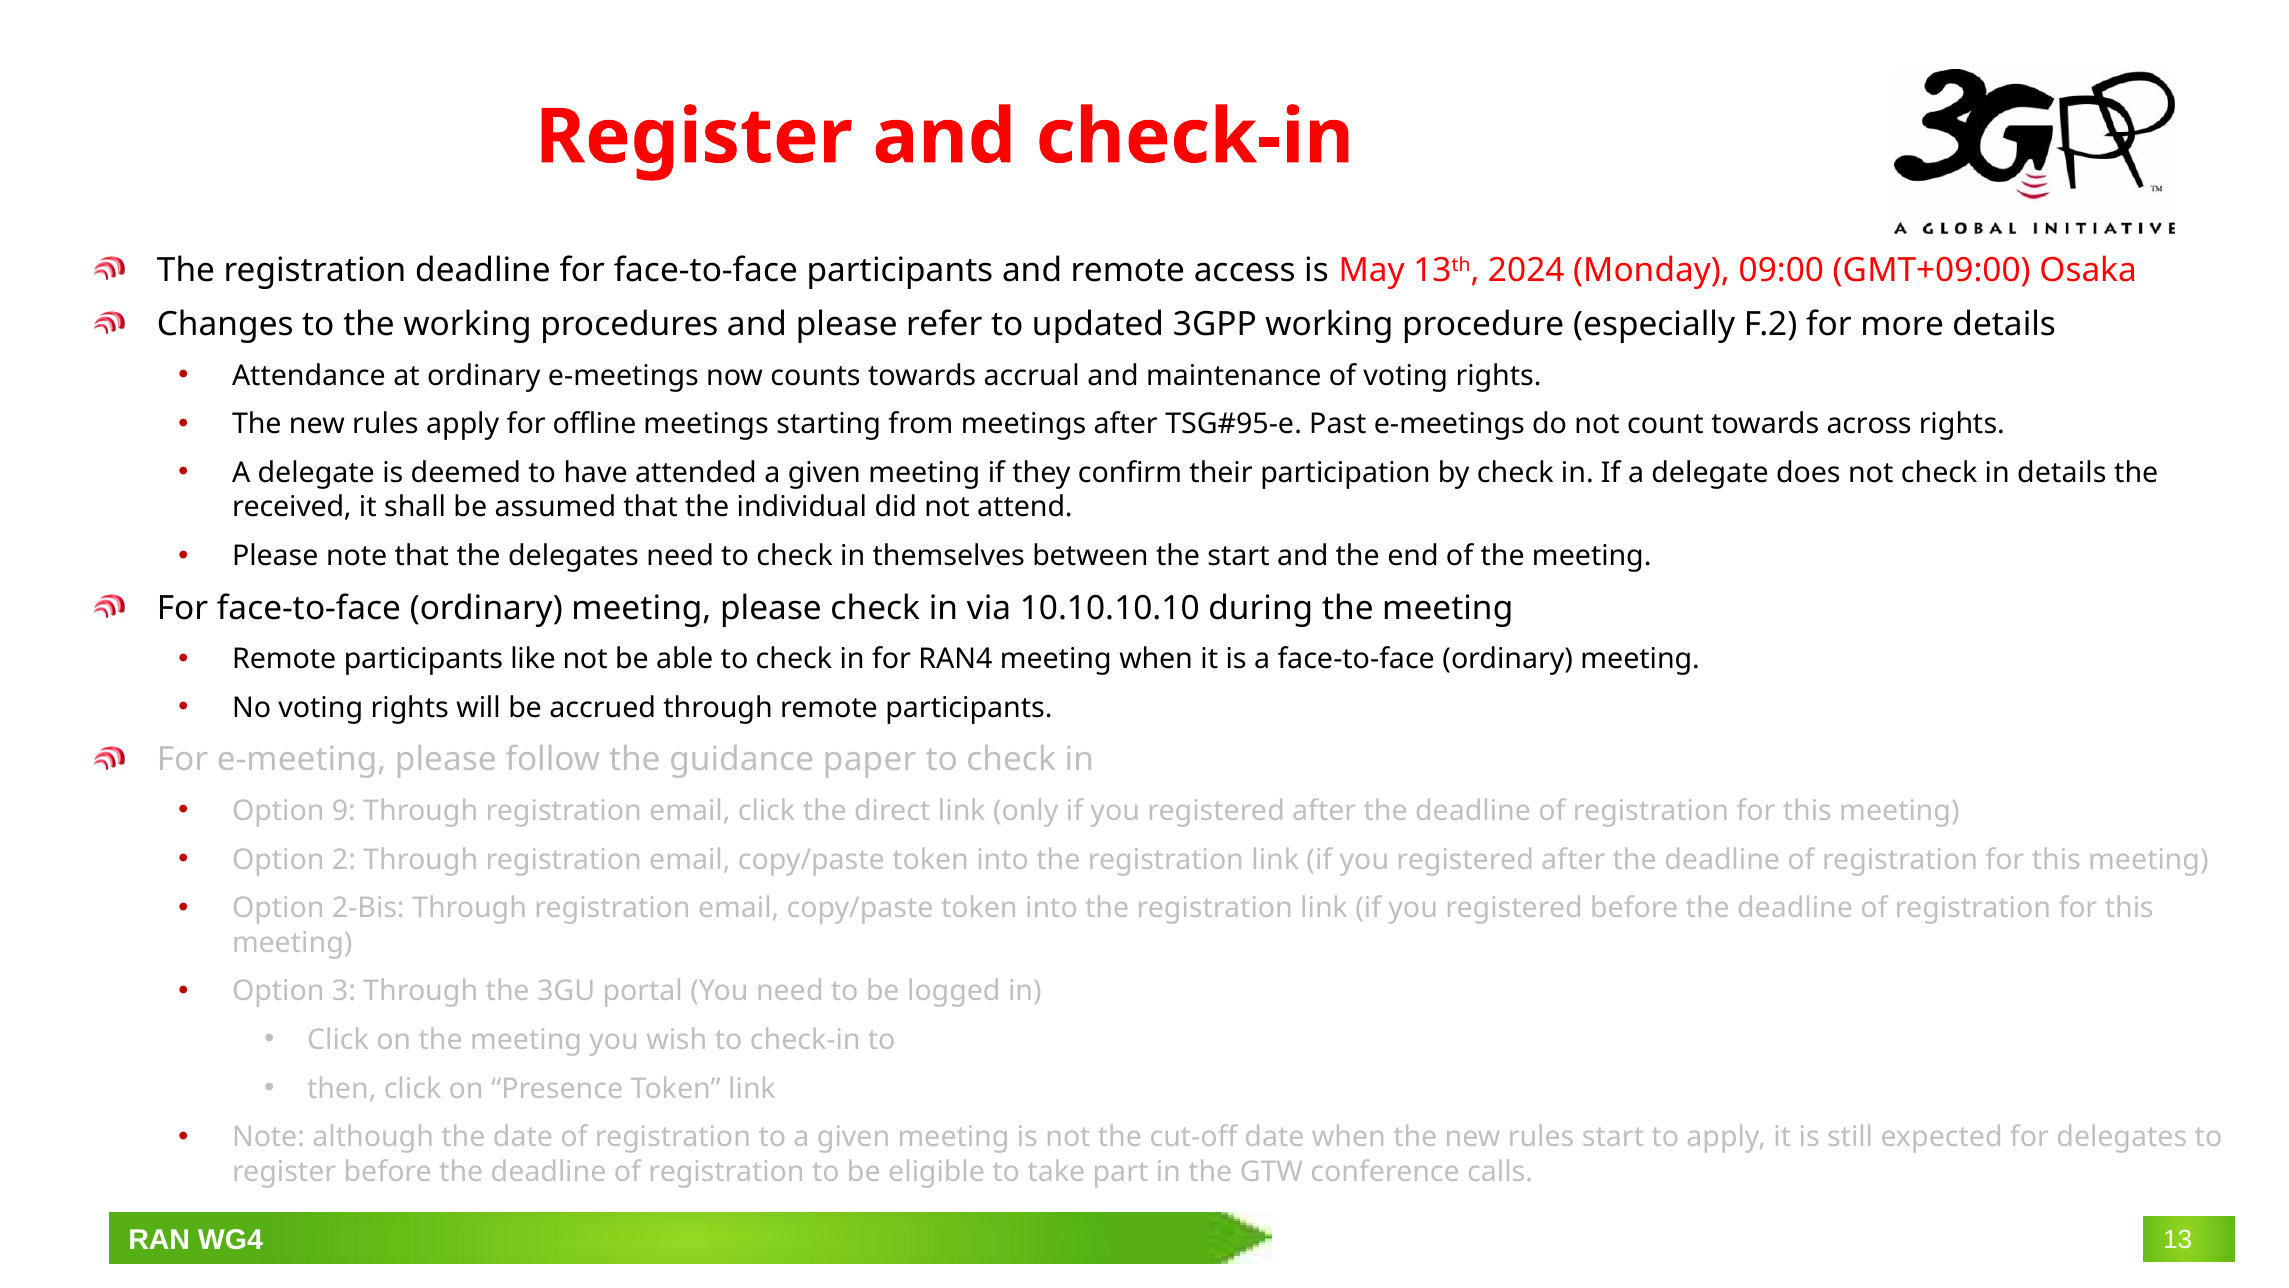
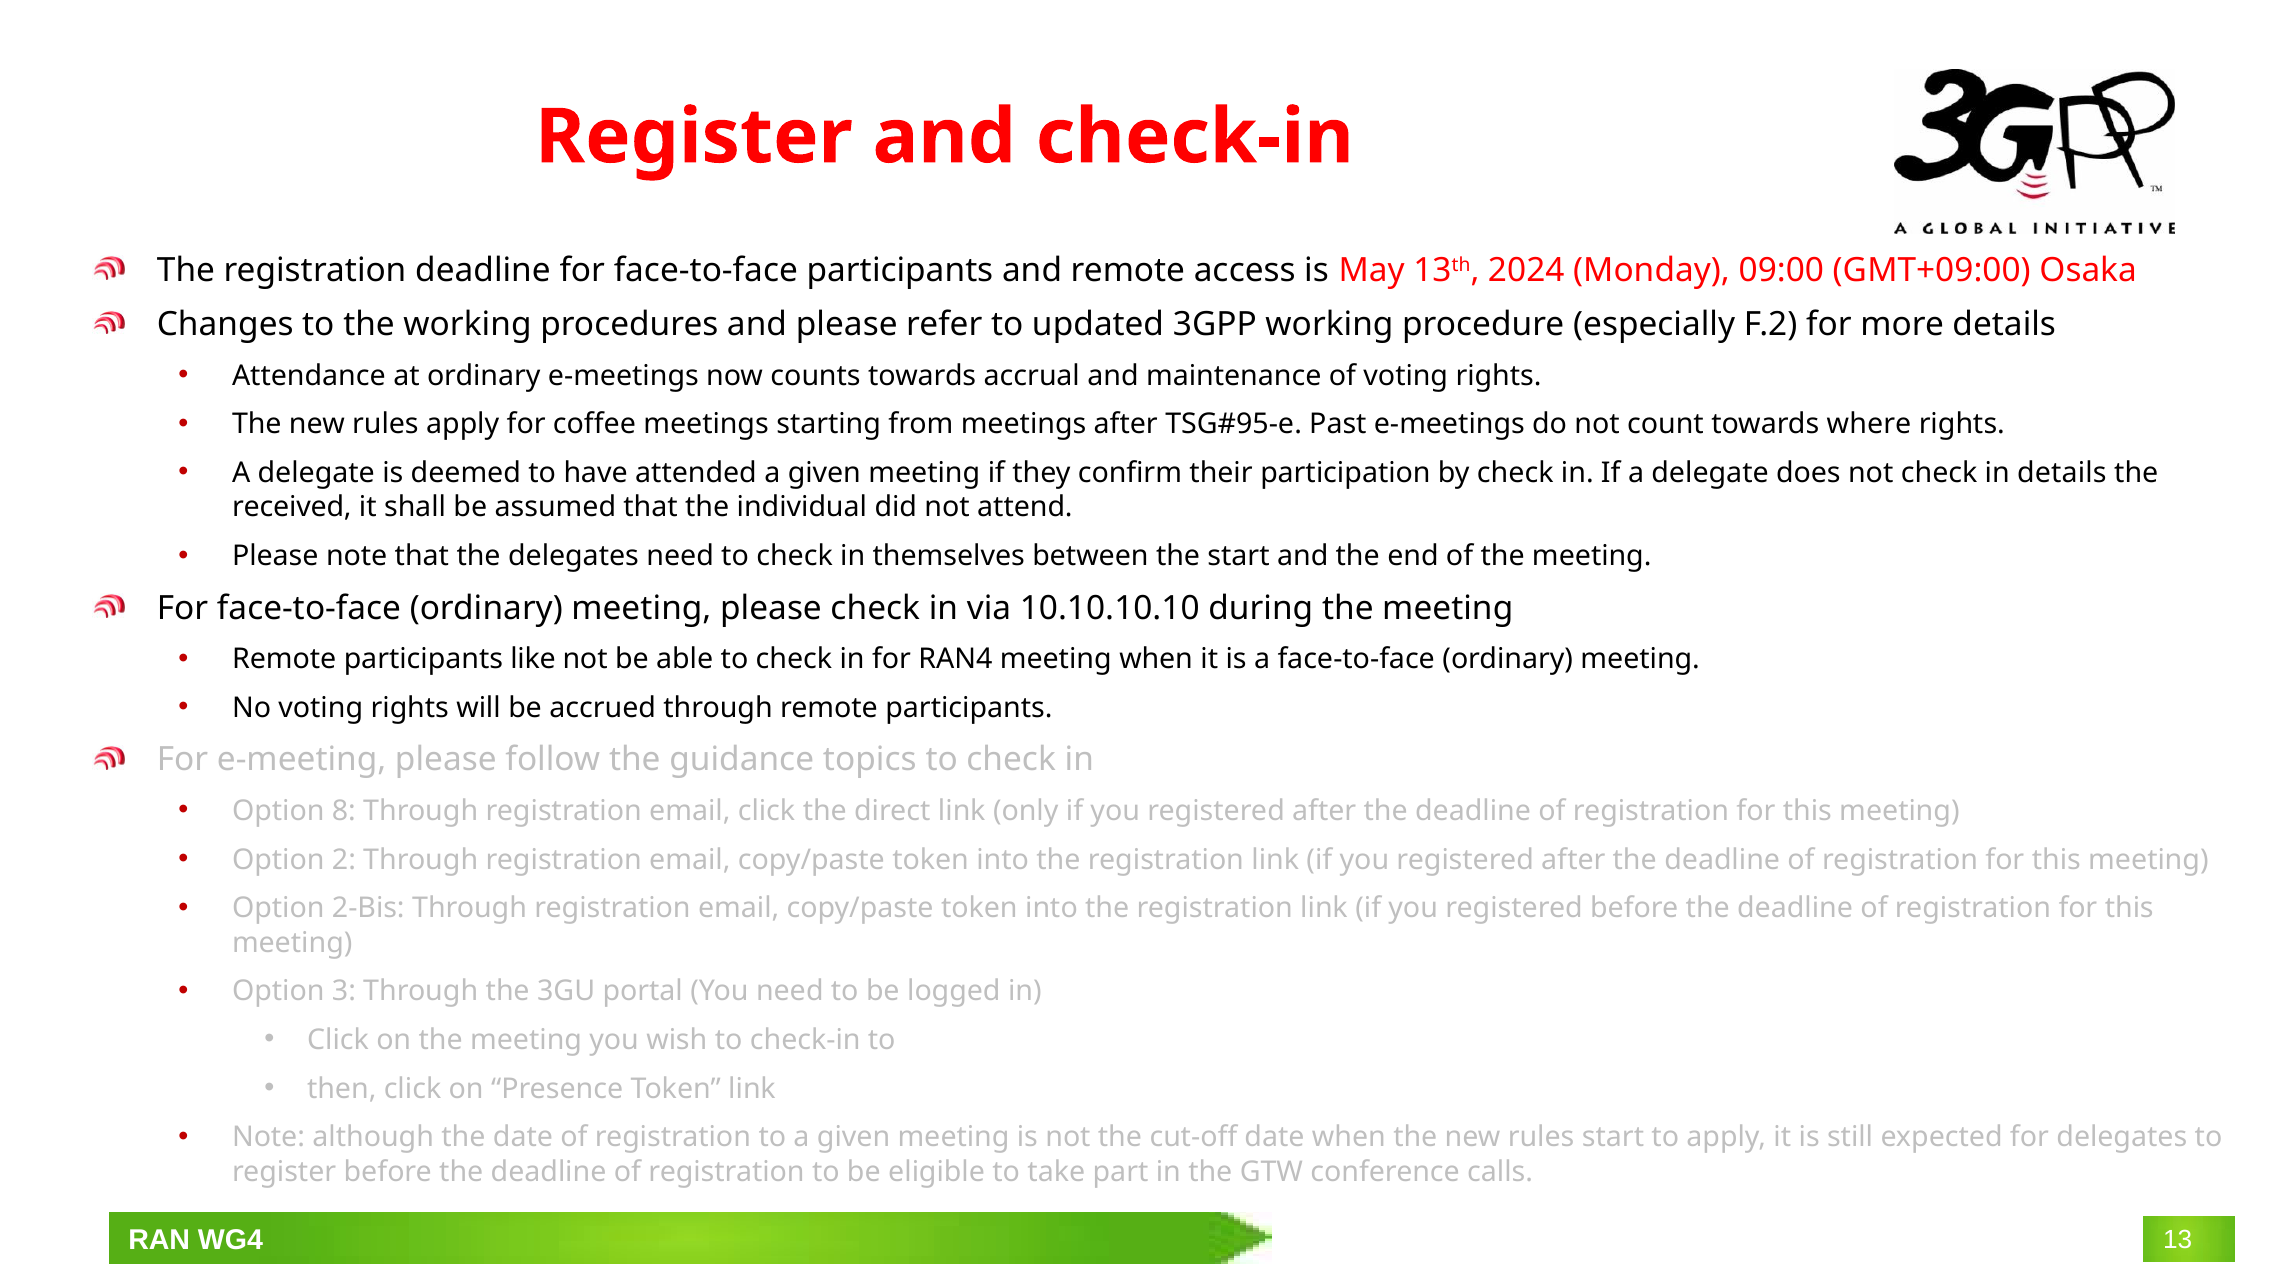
offline: offline -> coffee (594, 424)
across: across -> where (1869, 424)
paper: paper -> topics (870, 760)
9: 9 -> 8 (344, 811)
